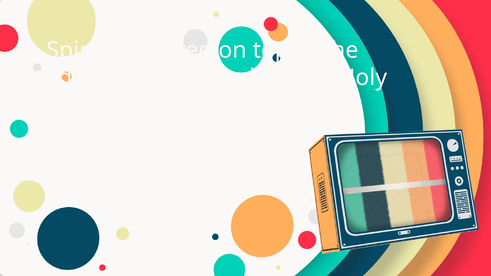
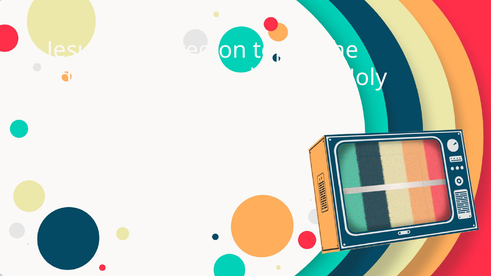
4 Spirit: Spirit -> Jesus (75, 50)
